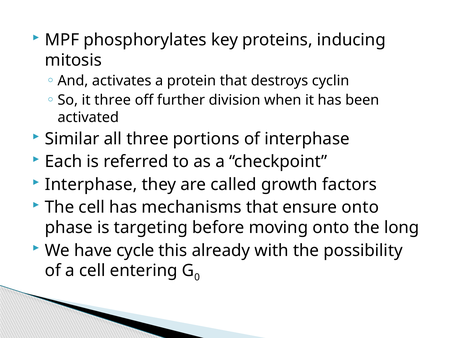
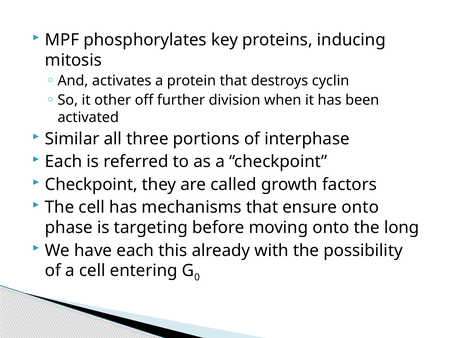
it three: three -> other (113, 100)
Interphase: Interphase -> Checkpoint (91, 184)
have cycle: cycle -> each (135, 250)
